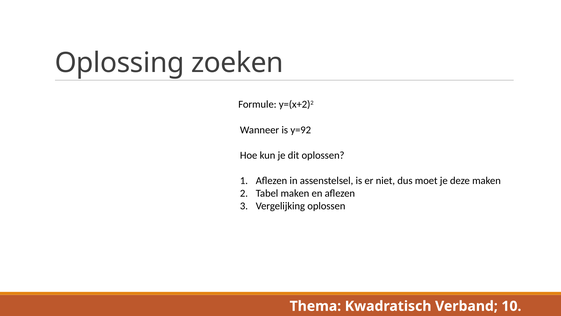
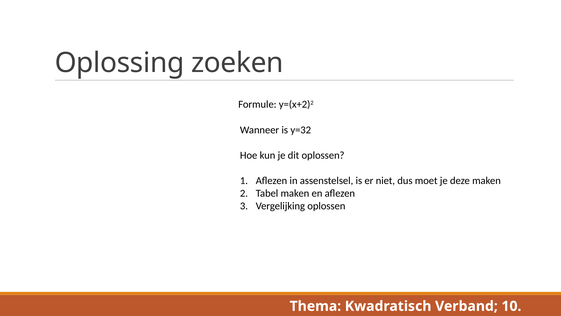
y=92: y=92 -> y=32 (301, 130)
